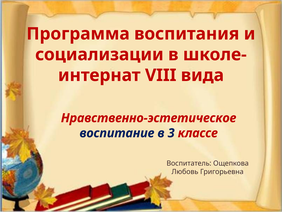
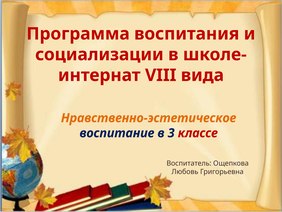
Нравственно-эстетическое colour: red -> orange (149, 118)
